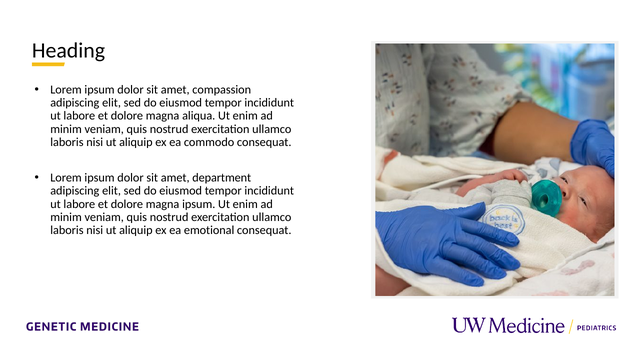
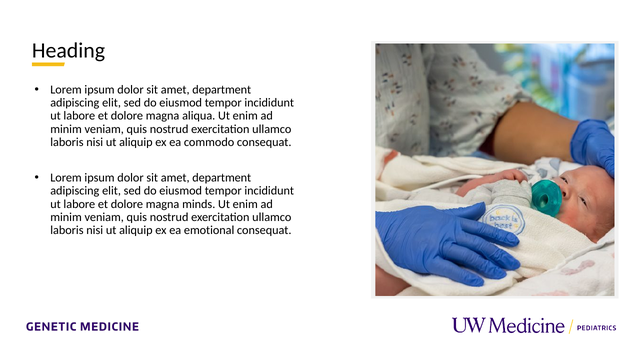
compassion: compassion -> department (222, 89)
magna ipsum: ipsum -> minds (199, 204)
